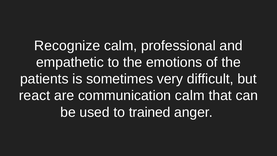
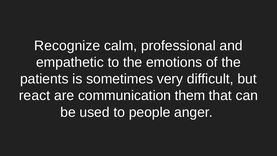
communication calm: calm -> them (190, 95)
trained: trained -> people (150, 112)
